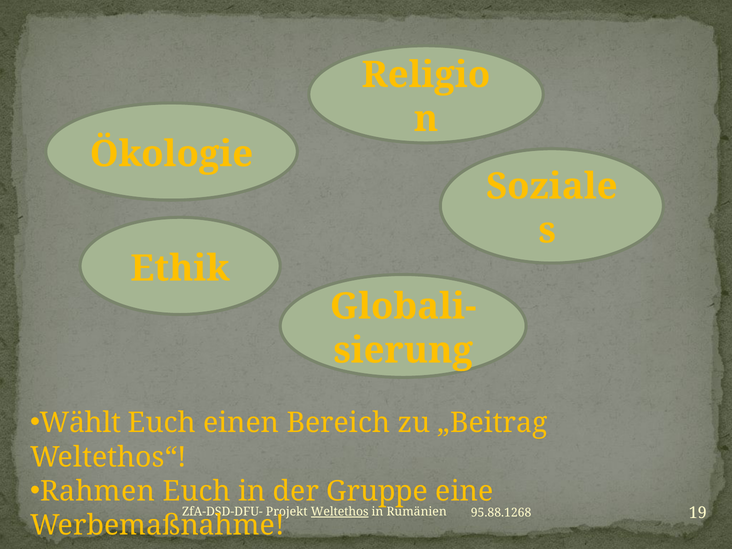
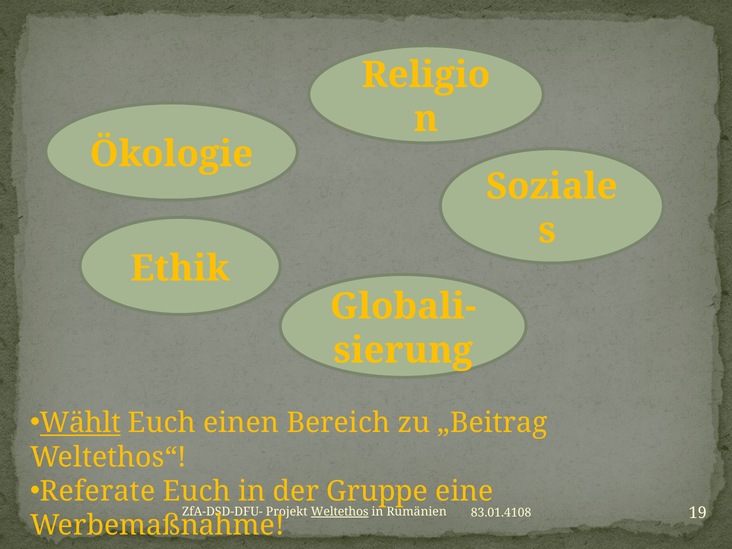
Wählt underline: none -> present (80, 423)
Rahmen: Rahmen -> Referate (98, 491)
95.88.1268: 95.88.1268 -> 83.01.4108 (501, 513)
